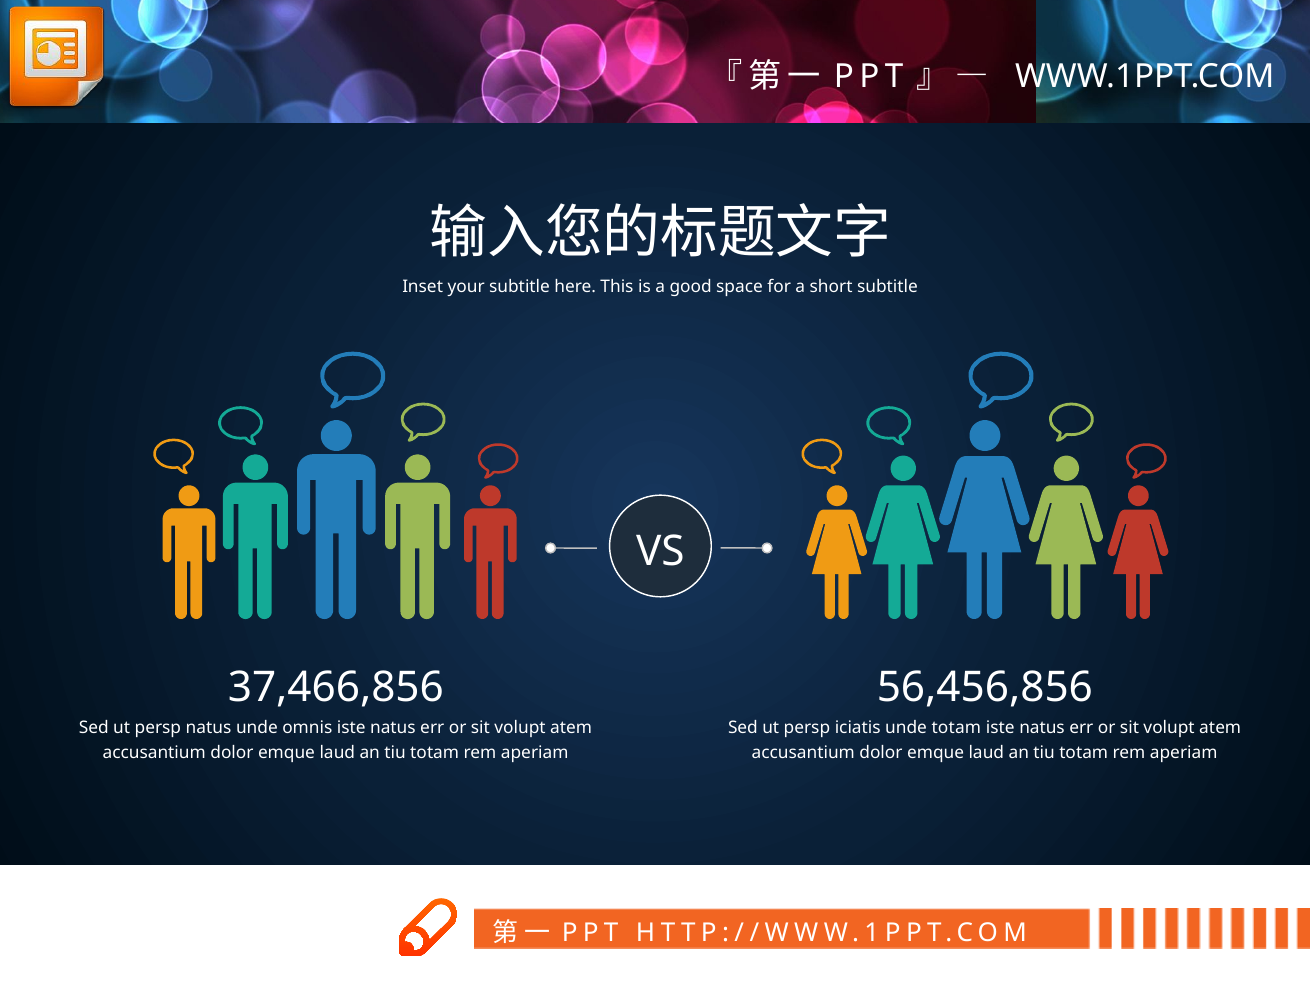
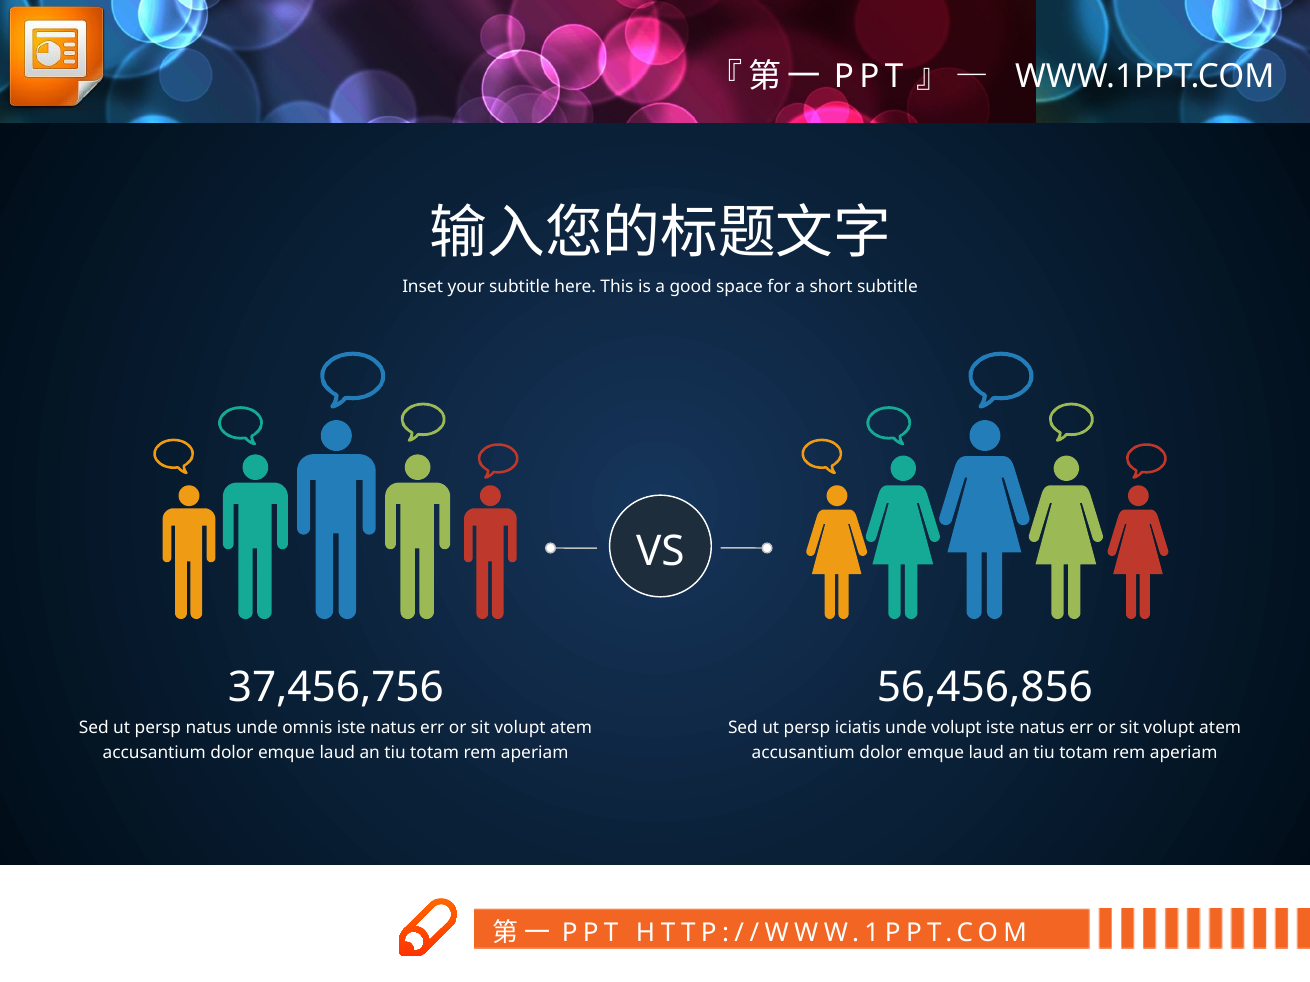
37,466,856: 37,466,856 -> 37,456,756 (336, 687)
unde totam: totam -> volupt (956, 728)
